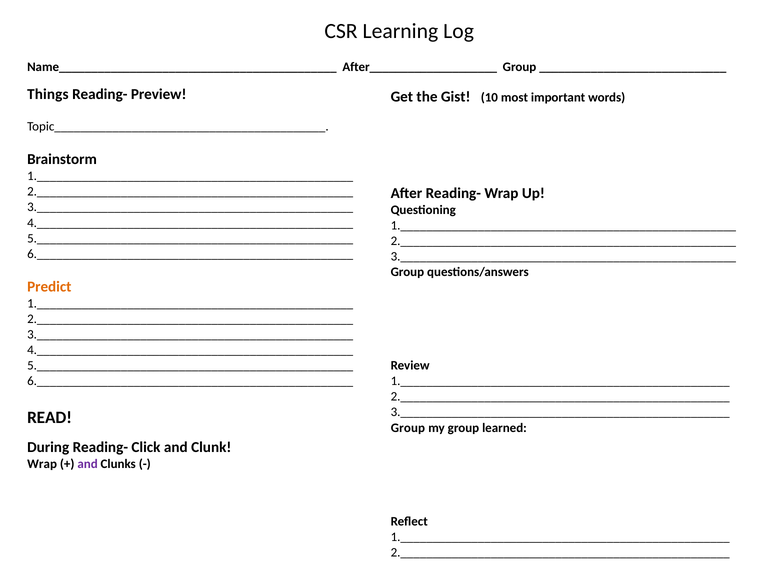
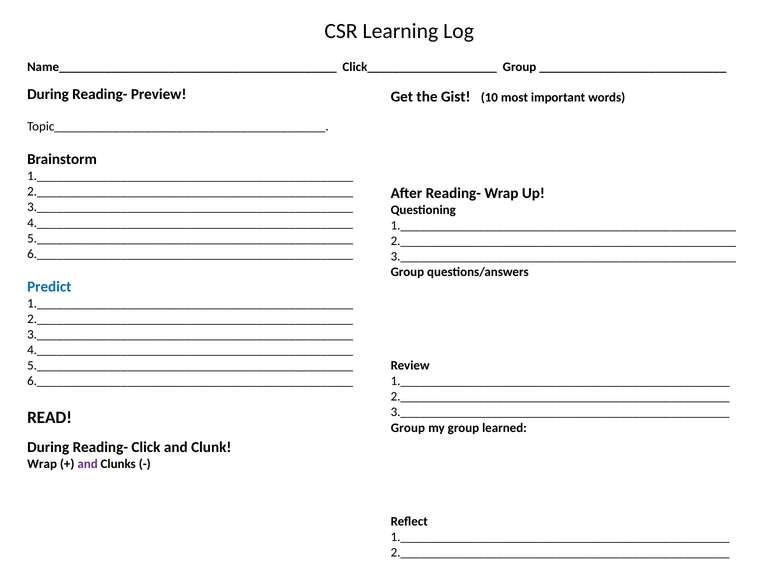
After____________________: After____________________ -> Click____________________ (420, 67)
Things: Things -> During (48, 94)
Predict colour: orange -> blue (49, 287)
